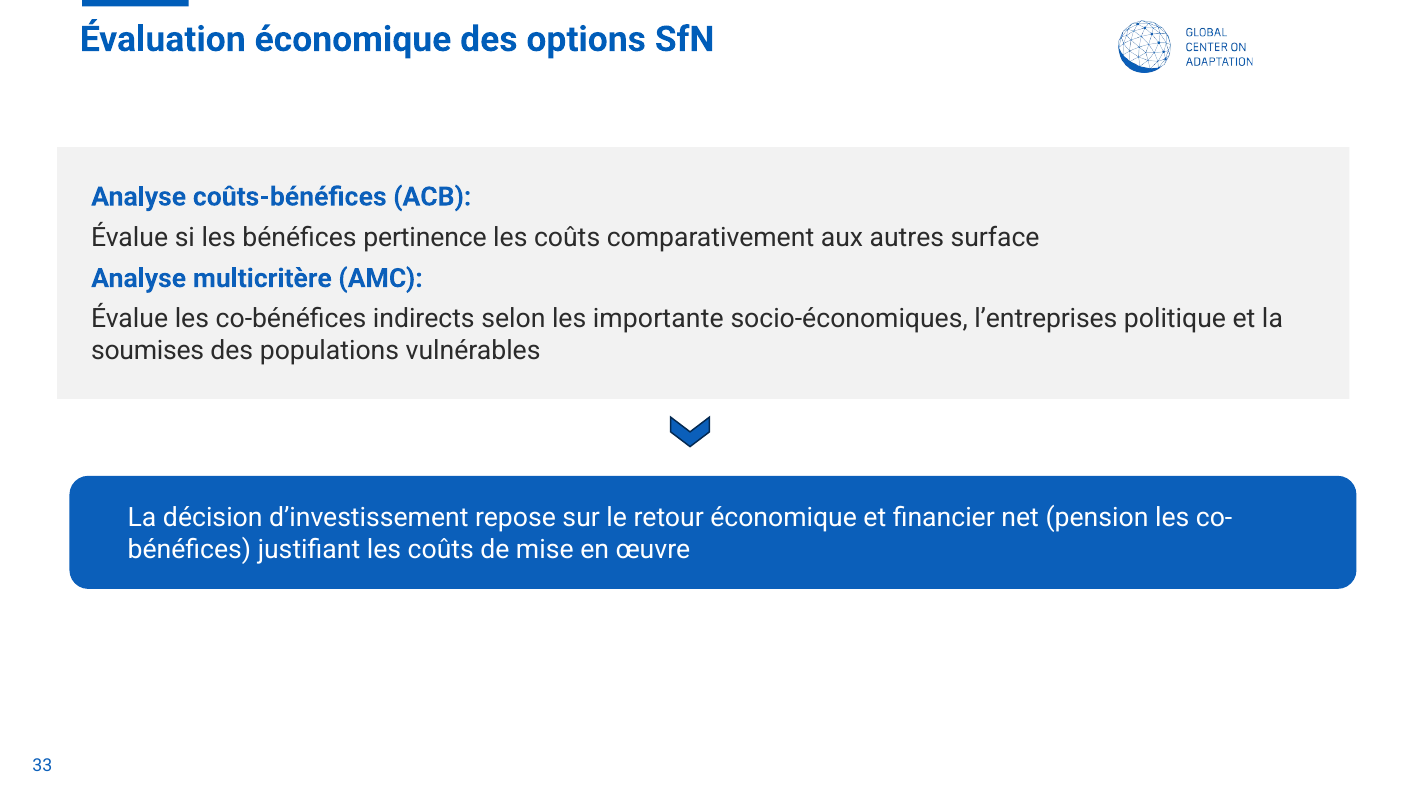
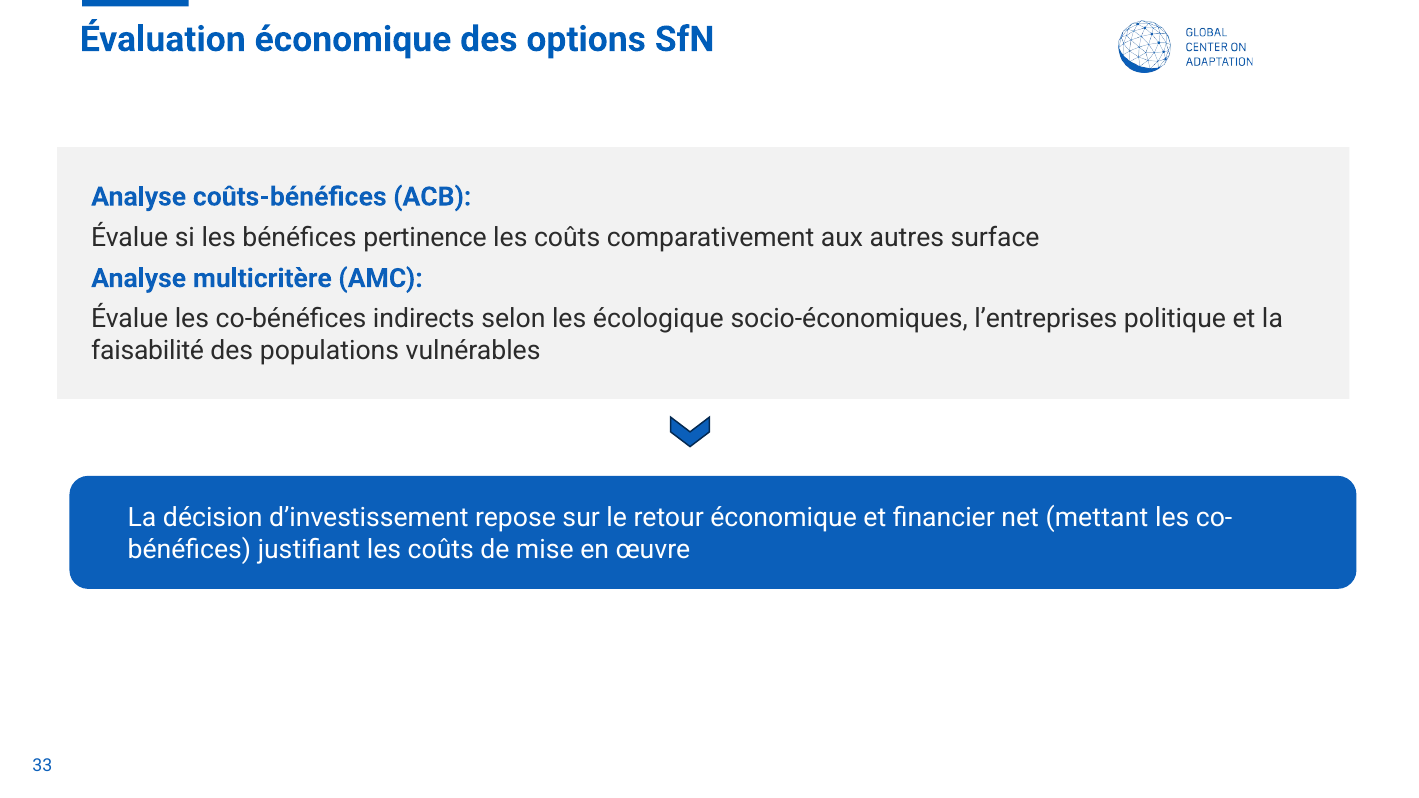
importante: importante -> écologique (658, 319)
soumises: soumises -> faisabilité (148, 351)
pension: pension -> mettant (1097, 518)
